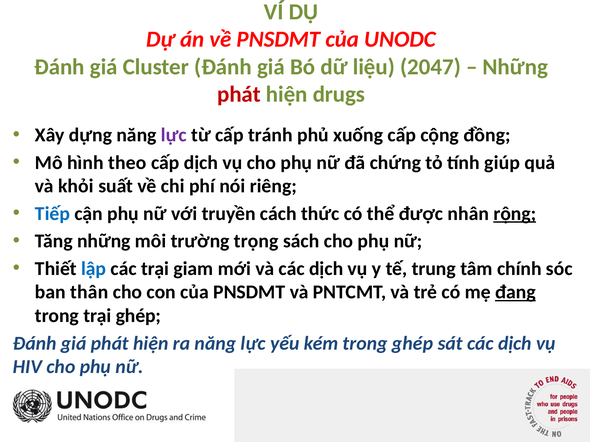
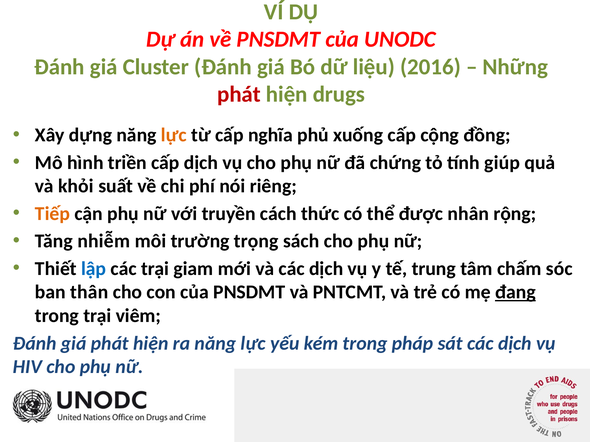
2047: 2047 -> 2016 (430, 67)
lực colour: purple -> orange (174, 135)
tránh: tránh -> nghĩa (270, 135)
theo: theo -> triền (127, 163)
Tiếp colour: blue -> orange (52, 214)
rộng underline: present -> none (515, 214)
Tăng những: những -> nhiễm (104, 241)
chính: chính -> chấm (519, 269)
trại ghép: ghép -> viêm (138, 316)
trong ghép: ghép -> pháp (413, 344)
